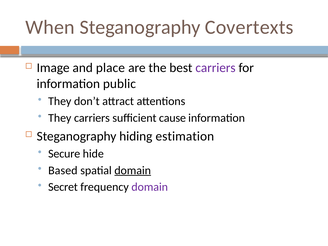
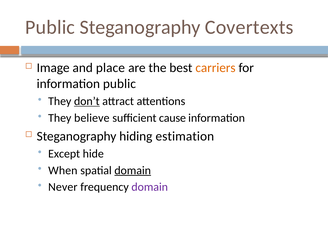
When: When -> Public (50, 27)
carriers colour: purple -> orange (215, 68)
don’t underline: none -> present (87, 101)
They carriers: carriers -> believe (92, 118)
Secure: Secure -> Except (64, 154)
Based: Based -> When (63, 170)
Secret: Secret -> Never (63, 187)
